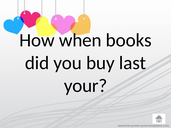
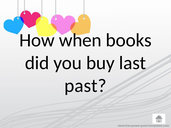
your: your -> past (85, 86)
